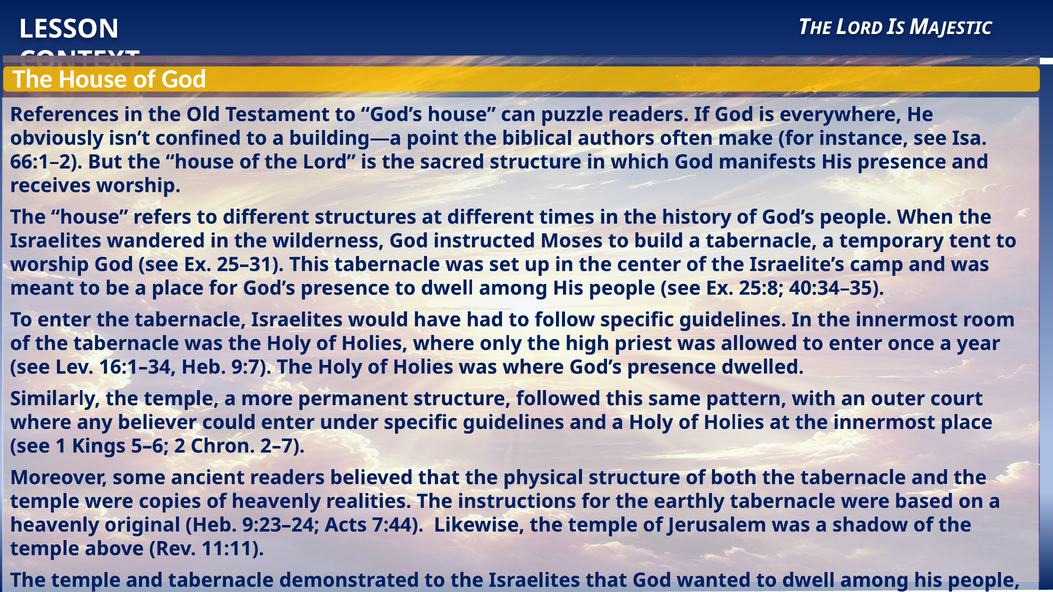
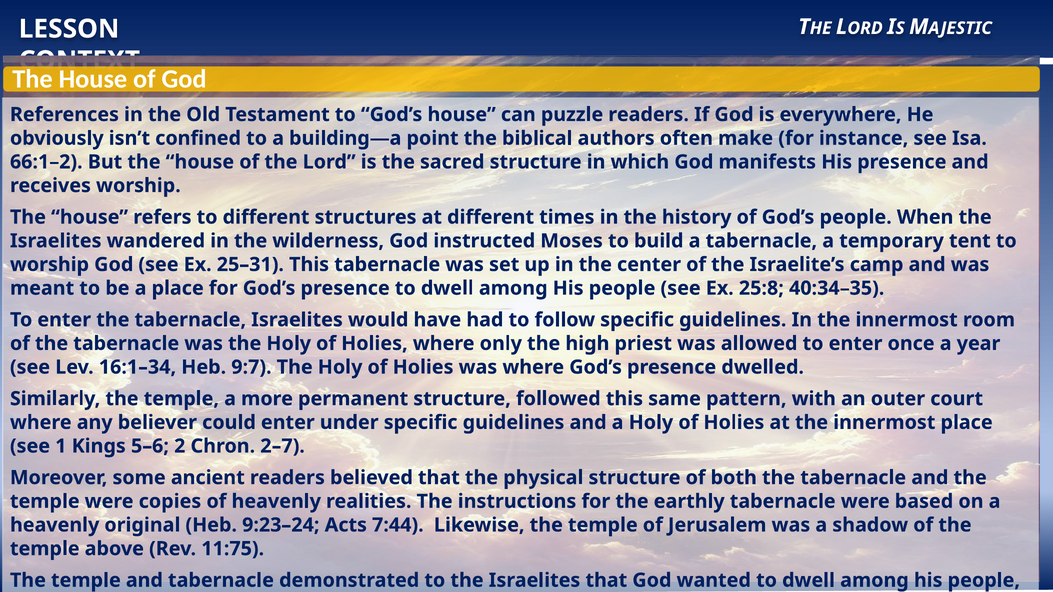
11:11: 11:11 -> 11:75 (233, 549)
